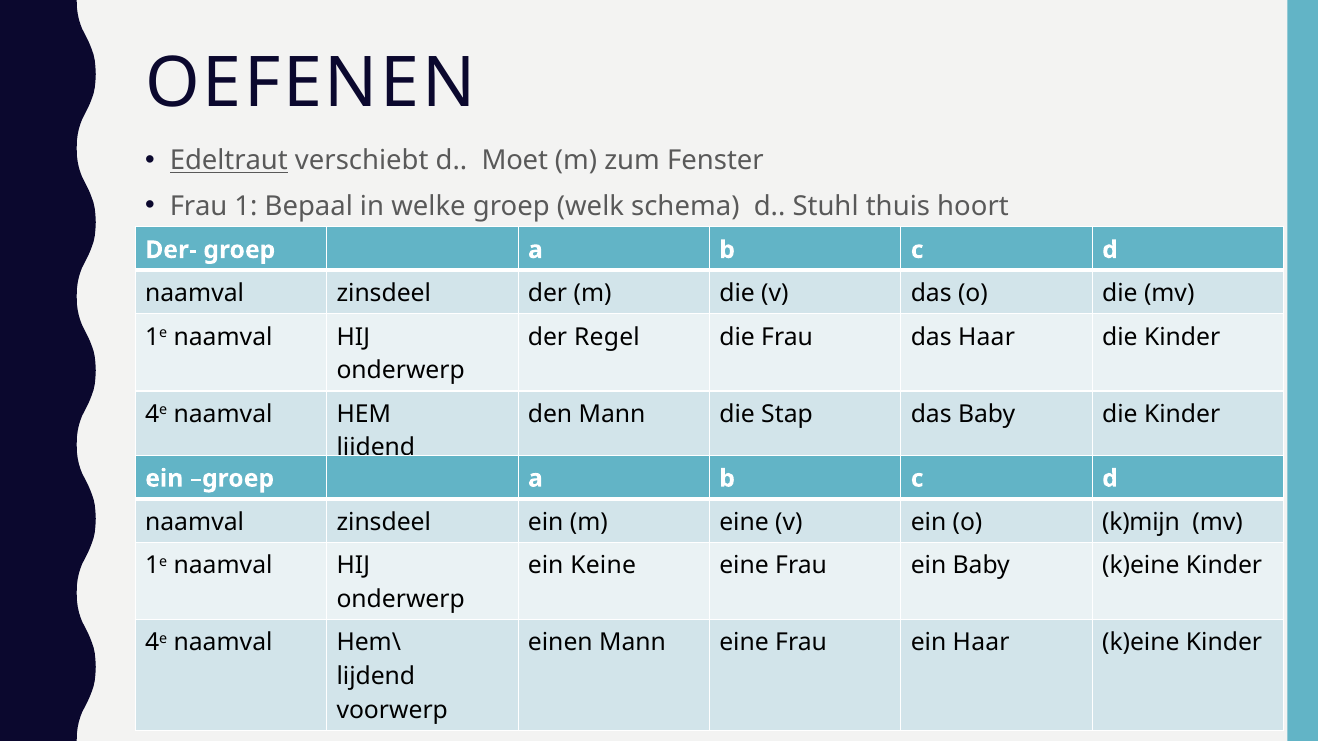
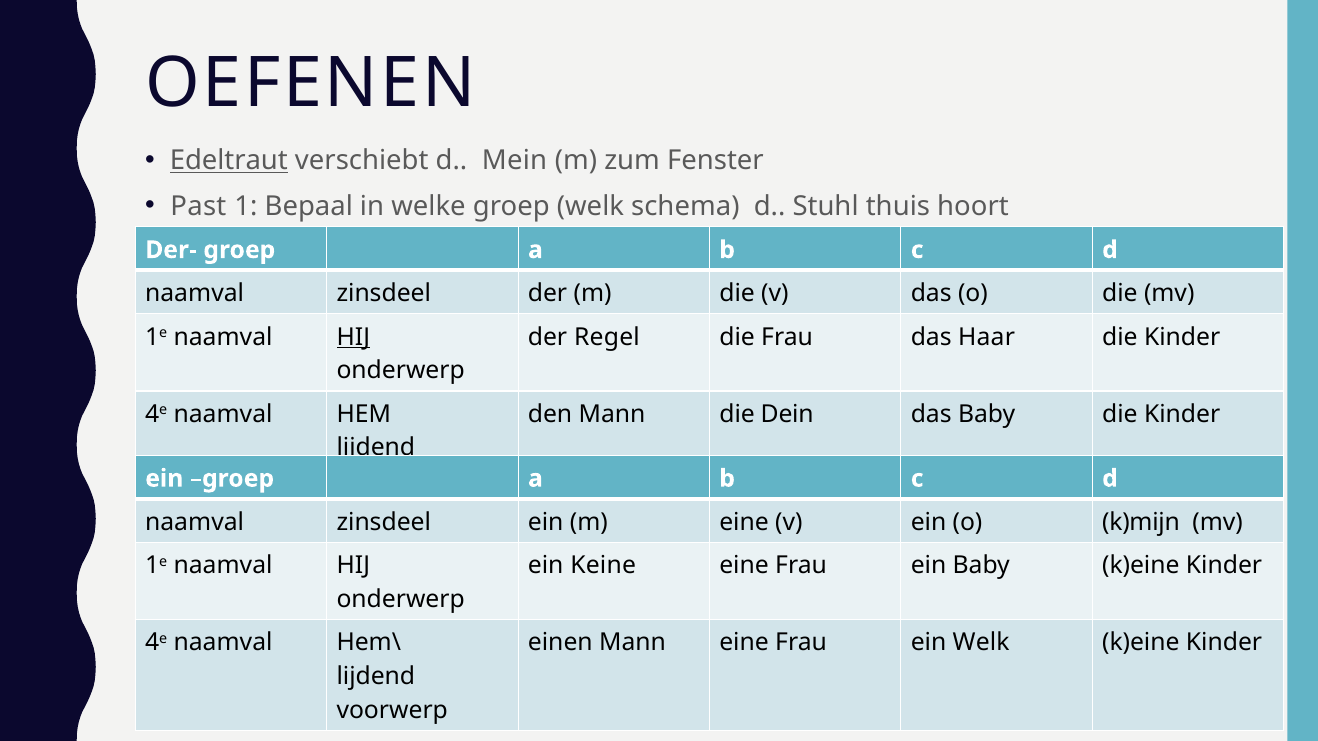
Moet: Moet -> Mein (515, 161)
Frau: Frau -> Past (198, 207)
HIJ underline: none -> present (353, 337)
Stap: Stap -> Dein (787, 414)
ein Haar: Haar -> Welk (981, 643)
